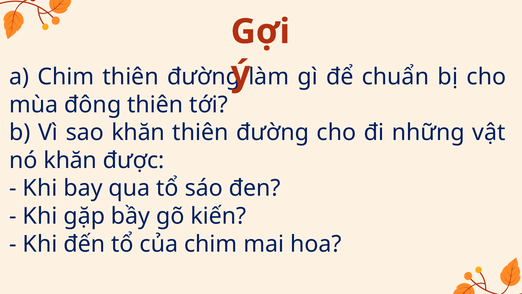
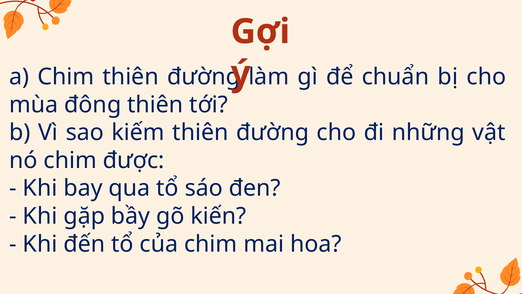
sao khăn: khăn -> kiếm (138, 132)
nó khăn: khăn -> chim (70, 160)
